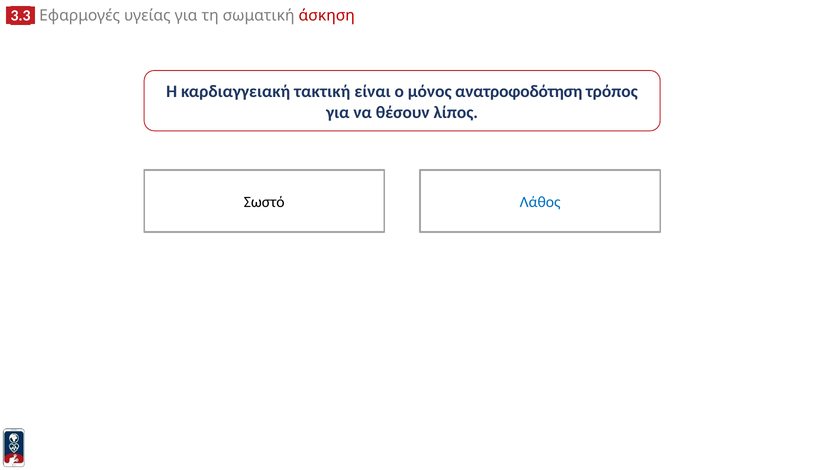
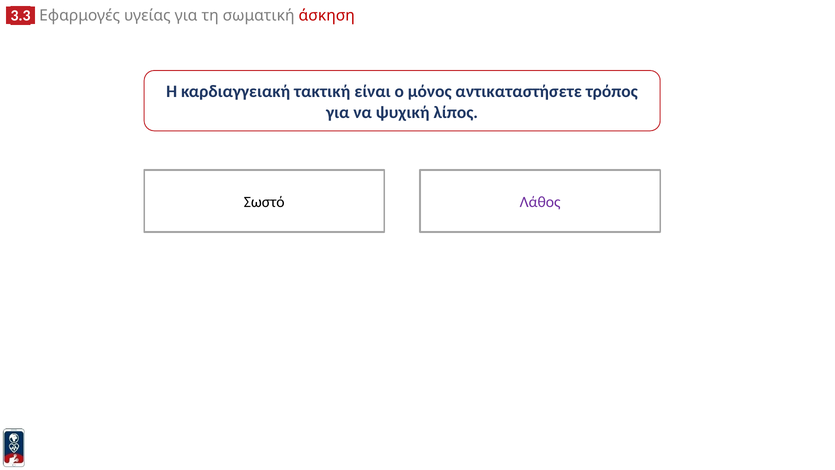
ανατροφοδότηση: ανατροφοδότηση -> αντικαταστήσετε (519, 91)
θέσουν: θέσουν -> ψυχική (403, 112)
Λάθος colour: blue -> purple (540, 202)
